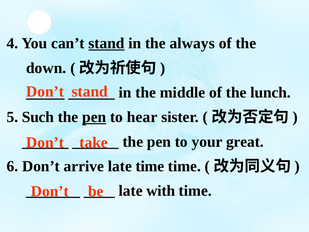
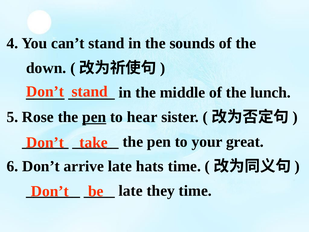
stand underline: present -> none (106, 43)
always: always -> sounds (192, 43)
Such: Such -> Rose (38, 117)
late time: time -> hats (150, 166)
with: with -> they (161, 191)
